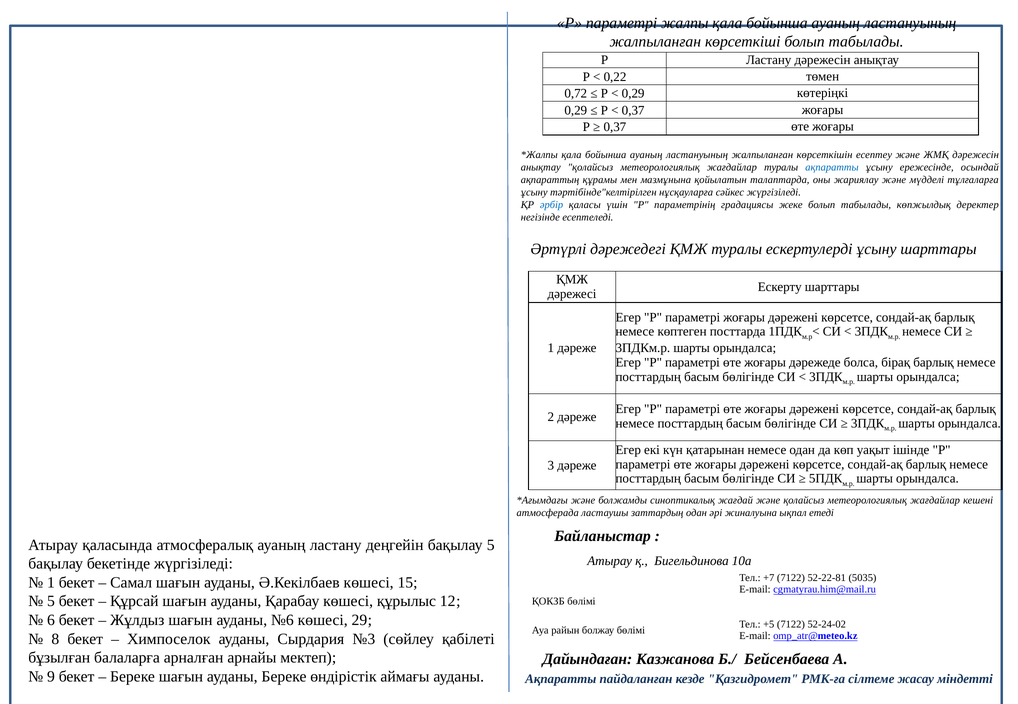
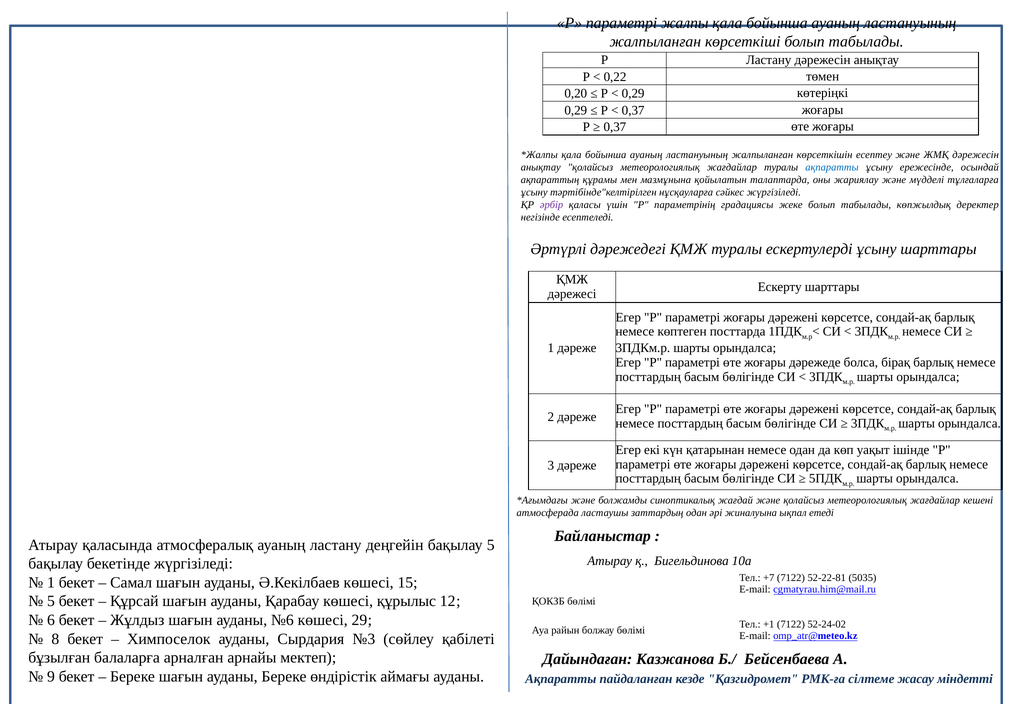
0,72: 0,72 -> 0,20 (576, 94)
әрбір colour: blue -> purple (552, 205)
+5: +5 -> +1 (769, 625)
